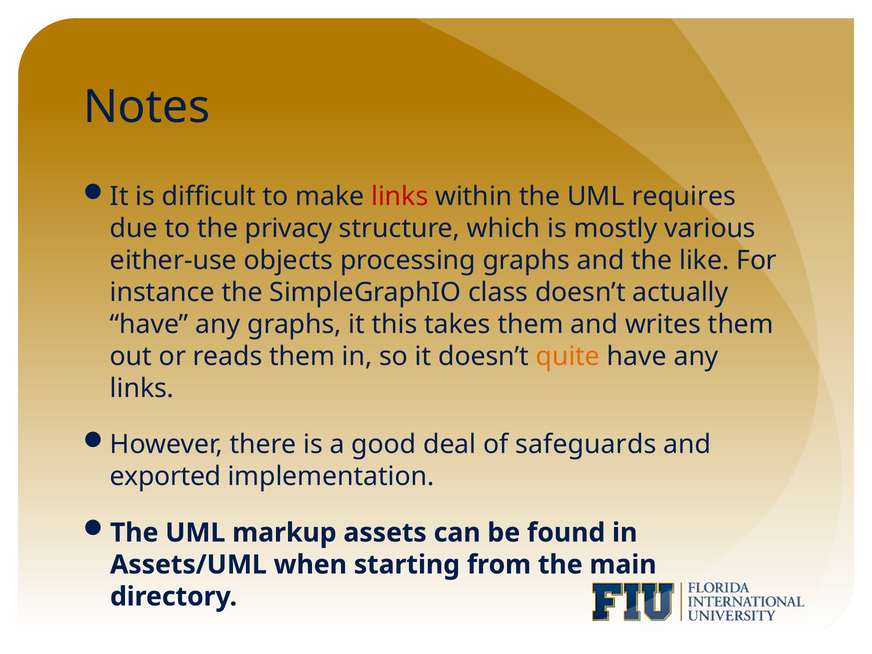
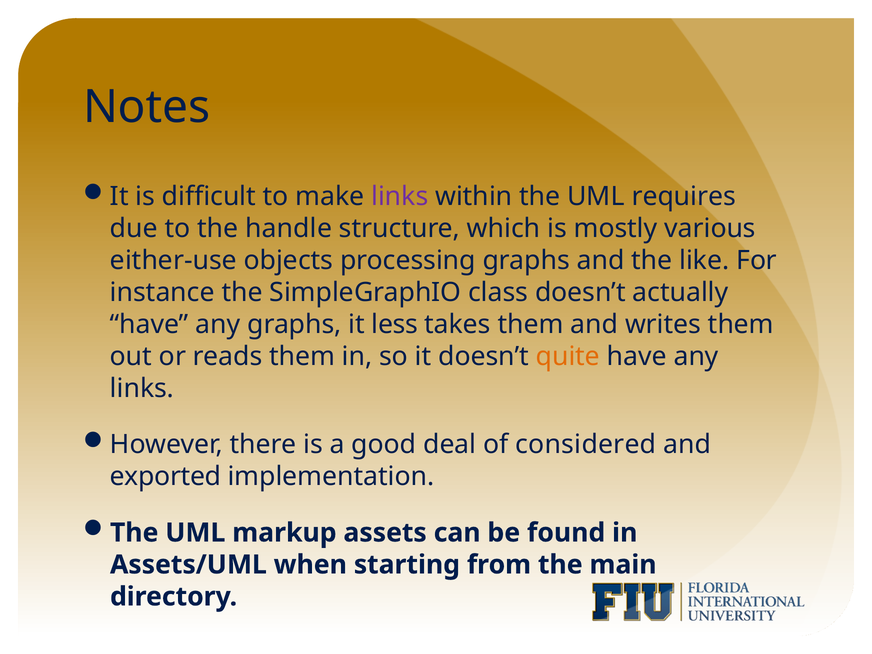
links colour: red -> purple (400, 197)
privacy: privacy -> handle (289, 229)
this: this -> less (395, 324)
safeguards: safeguards -> considered (586, 445)
